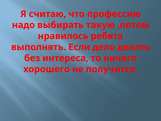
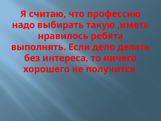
,потом: ,потом -> ,иметь (133, 25)
